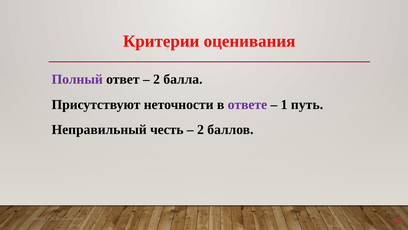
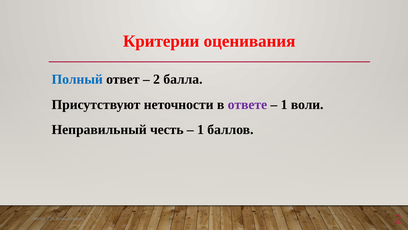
Полный colour: purple -> blue (77, 79)
путь: путь -> воли (307, 104)
2: 2 -> 1 (200, 129)
